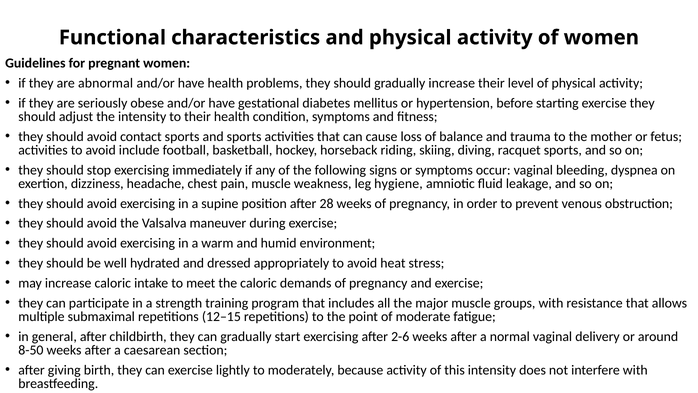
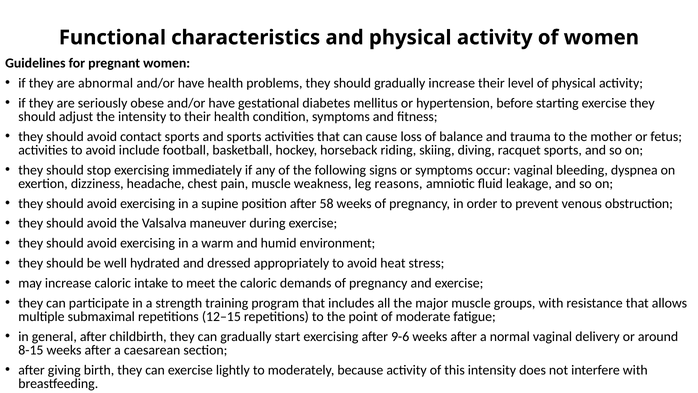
hygiene: hygiene -> reasons (399, 183)
28: 28 -> 58 (327, 203)
2-6: 2-6 -> 9-6 (400, 336)
8-50: 8-50 -> 8-15 (31, 350)
